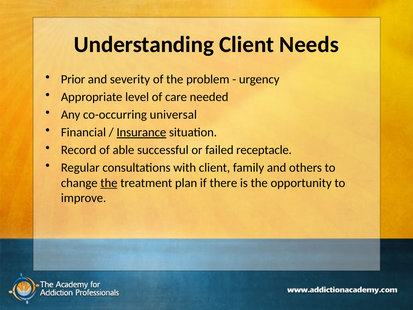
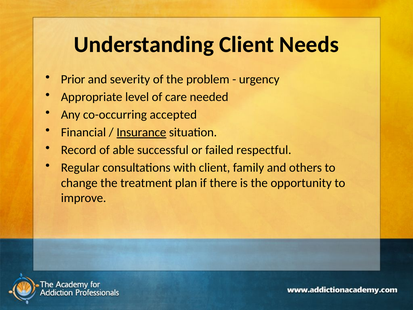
universal: universal -> accepted (173, 115)
receptacle: receptacle -> respectful (264, 150)
the underline: present -> none (109, 183)
